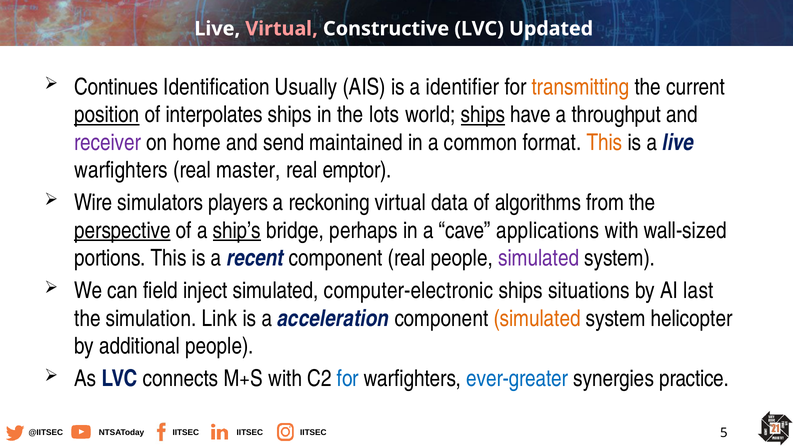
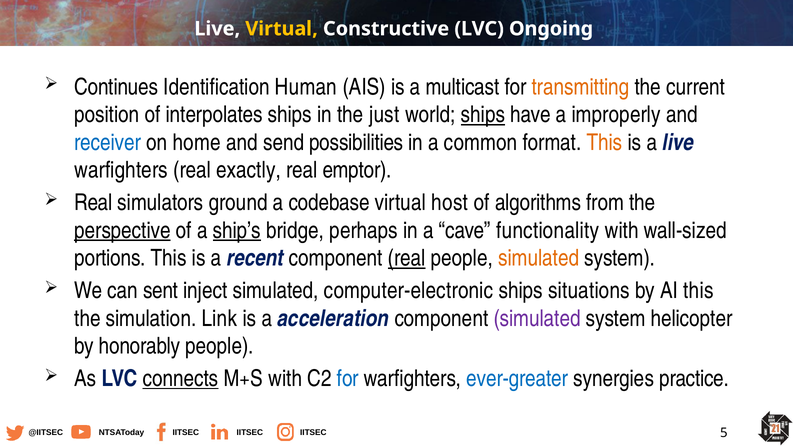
Virtual colour: pink -> yellow (282, 29)
Updated: Updated -> Ongoing (551, 29)
Usually: Usually -> Human (306, 87)
identifier: identifier -> multicast (463, 87)
position underline: present -> none (107, 115)
lots: lots -> just (384, 115)
throughput: throughput -> improperly (616, 115)
receiver colour: purple -> blue (108, 143)
maintained: maintained -> possibilities (356, 143)
master: master -> exactly (249, 170)
Wire: Wire -> Real (93, 203)
players: players -> ground (238, 203)
reckoning: reckoning -> codebase (329, 203)
data: data -> host (450, 203)
applications: applications -> functionality (548, 230)
real underline: none -> present (407, 258)
simulated colour: purple -> orange (539, 258)
field: field -> sent (161, 291)
AI last: last -> this (698, 291)
simulated colour: orange -> purple (537, 318)
additional: additional -> honorably (140, 346)
connects underline: none -> present (181, 379)
